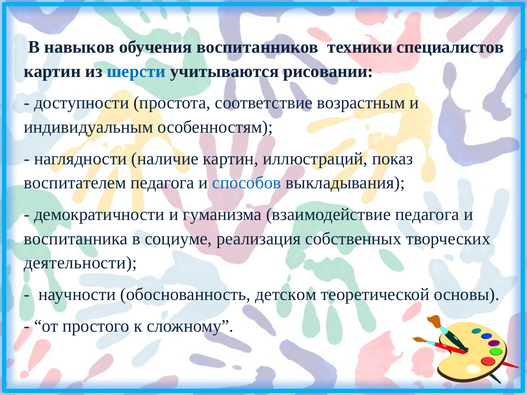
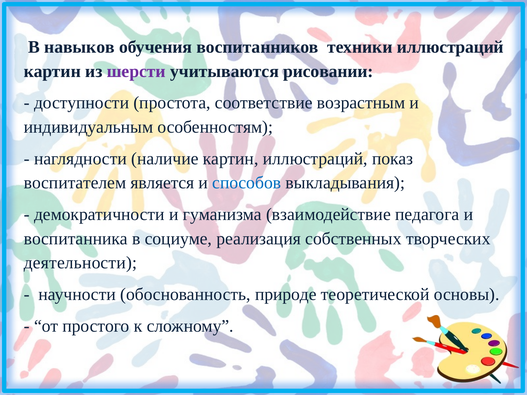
техники специалистов: специалистов -> иллюстраций (450, 47)
шерсти colour: blue -> purple (136, 71)
воспитателем педагога: педагога -> является (162, 183)
детском: детском -> природе (286, 295)
